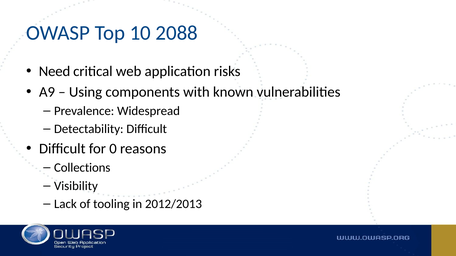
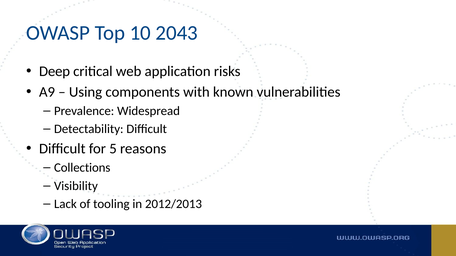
2088: 2088 -> 2043 (177, 33)
Need: Need -> Deep (55, 71)
0: 0 -> 5 (113, 149)
